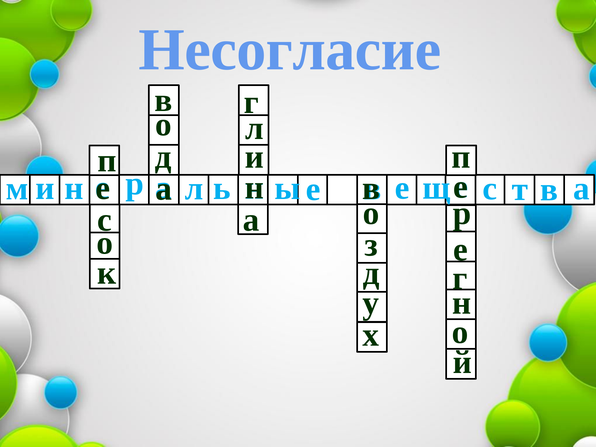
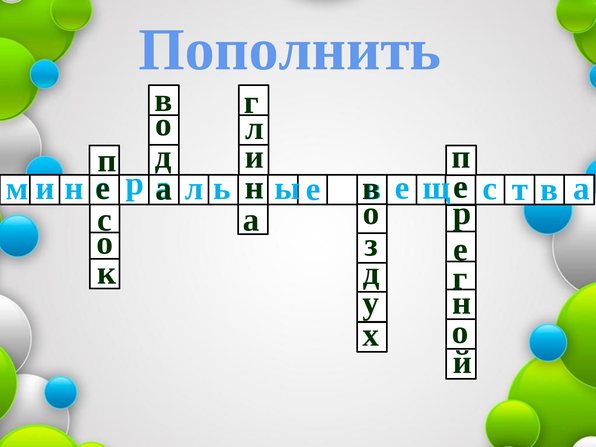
Несогласие: Несогласие -> Пополнить (290, 50)
